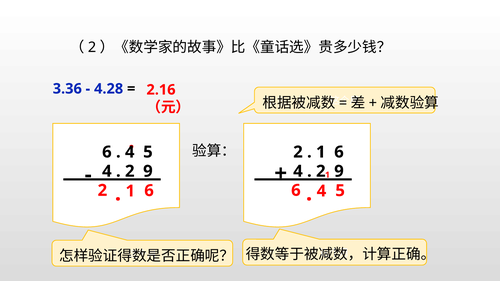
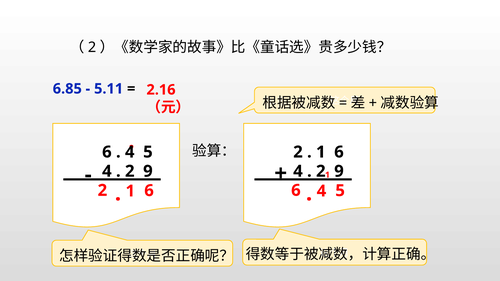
3.36: 3.36 -> 6.85 (67, 89)
4.28: 4.28 -> 5.11 (109, 89)
